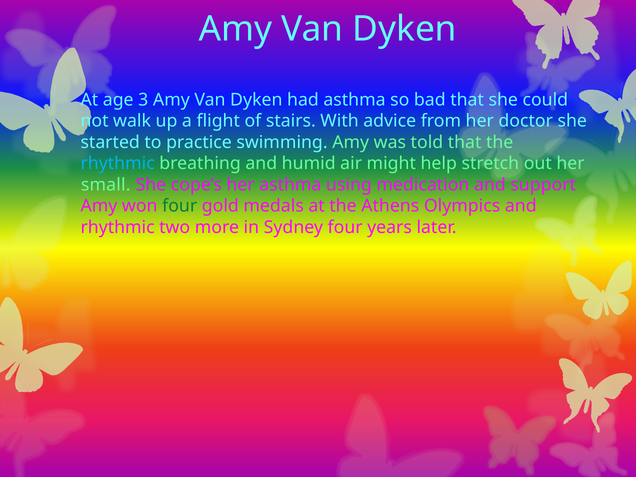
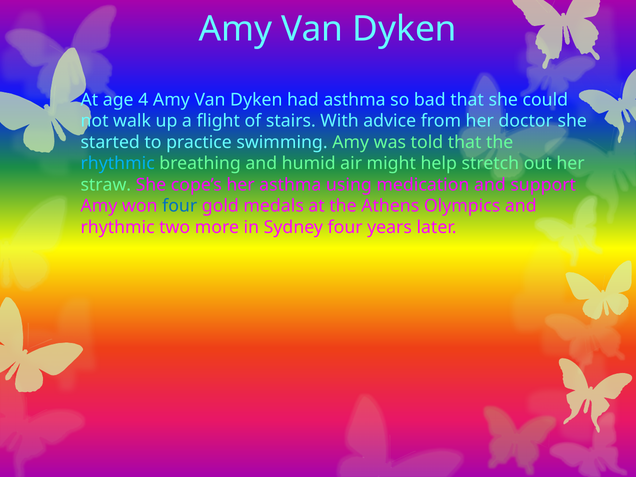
3: 3 -> 4 (143, 100)
small: small -> straw (106, 185)
four colour: green -> blue (180, 206)
